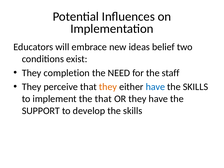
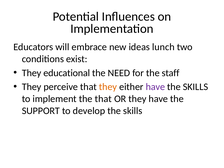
belief: belief -> lunch (163, 47)
completion: completion -> educational (67, 73)
have colour: blue -> purple (155, 87)
